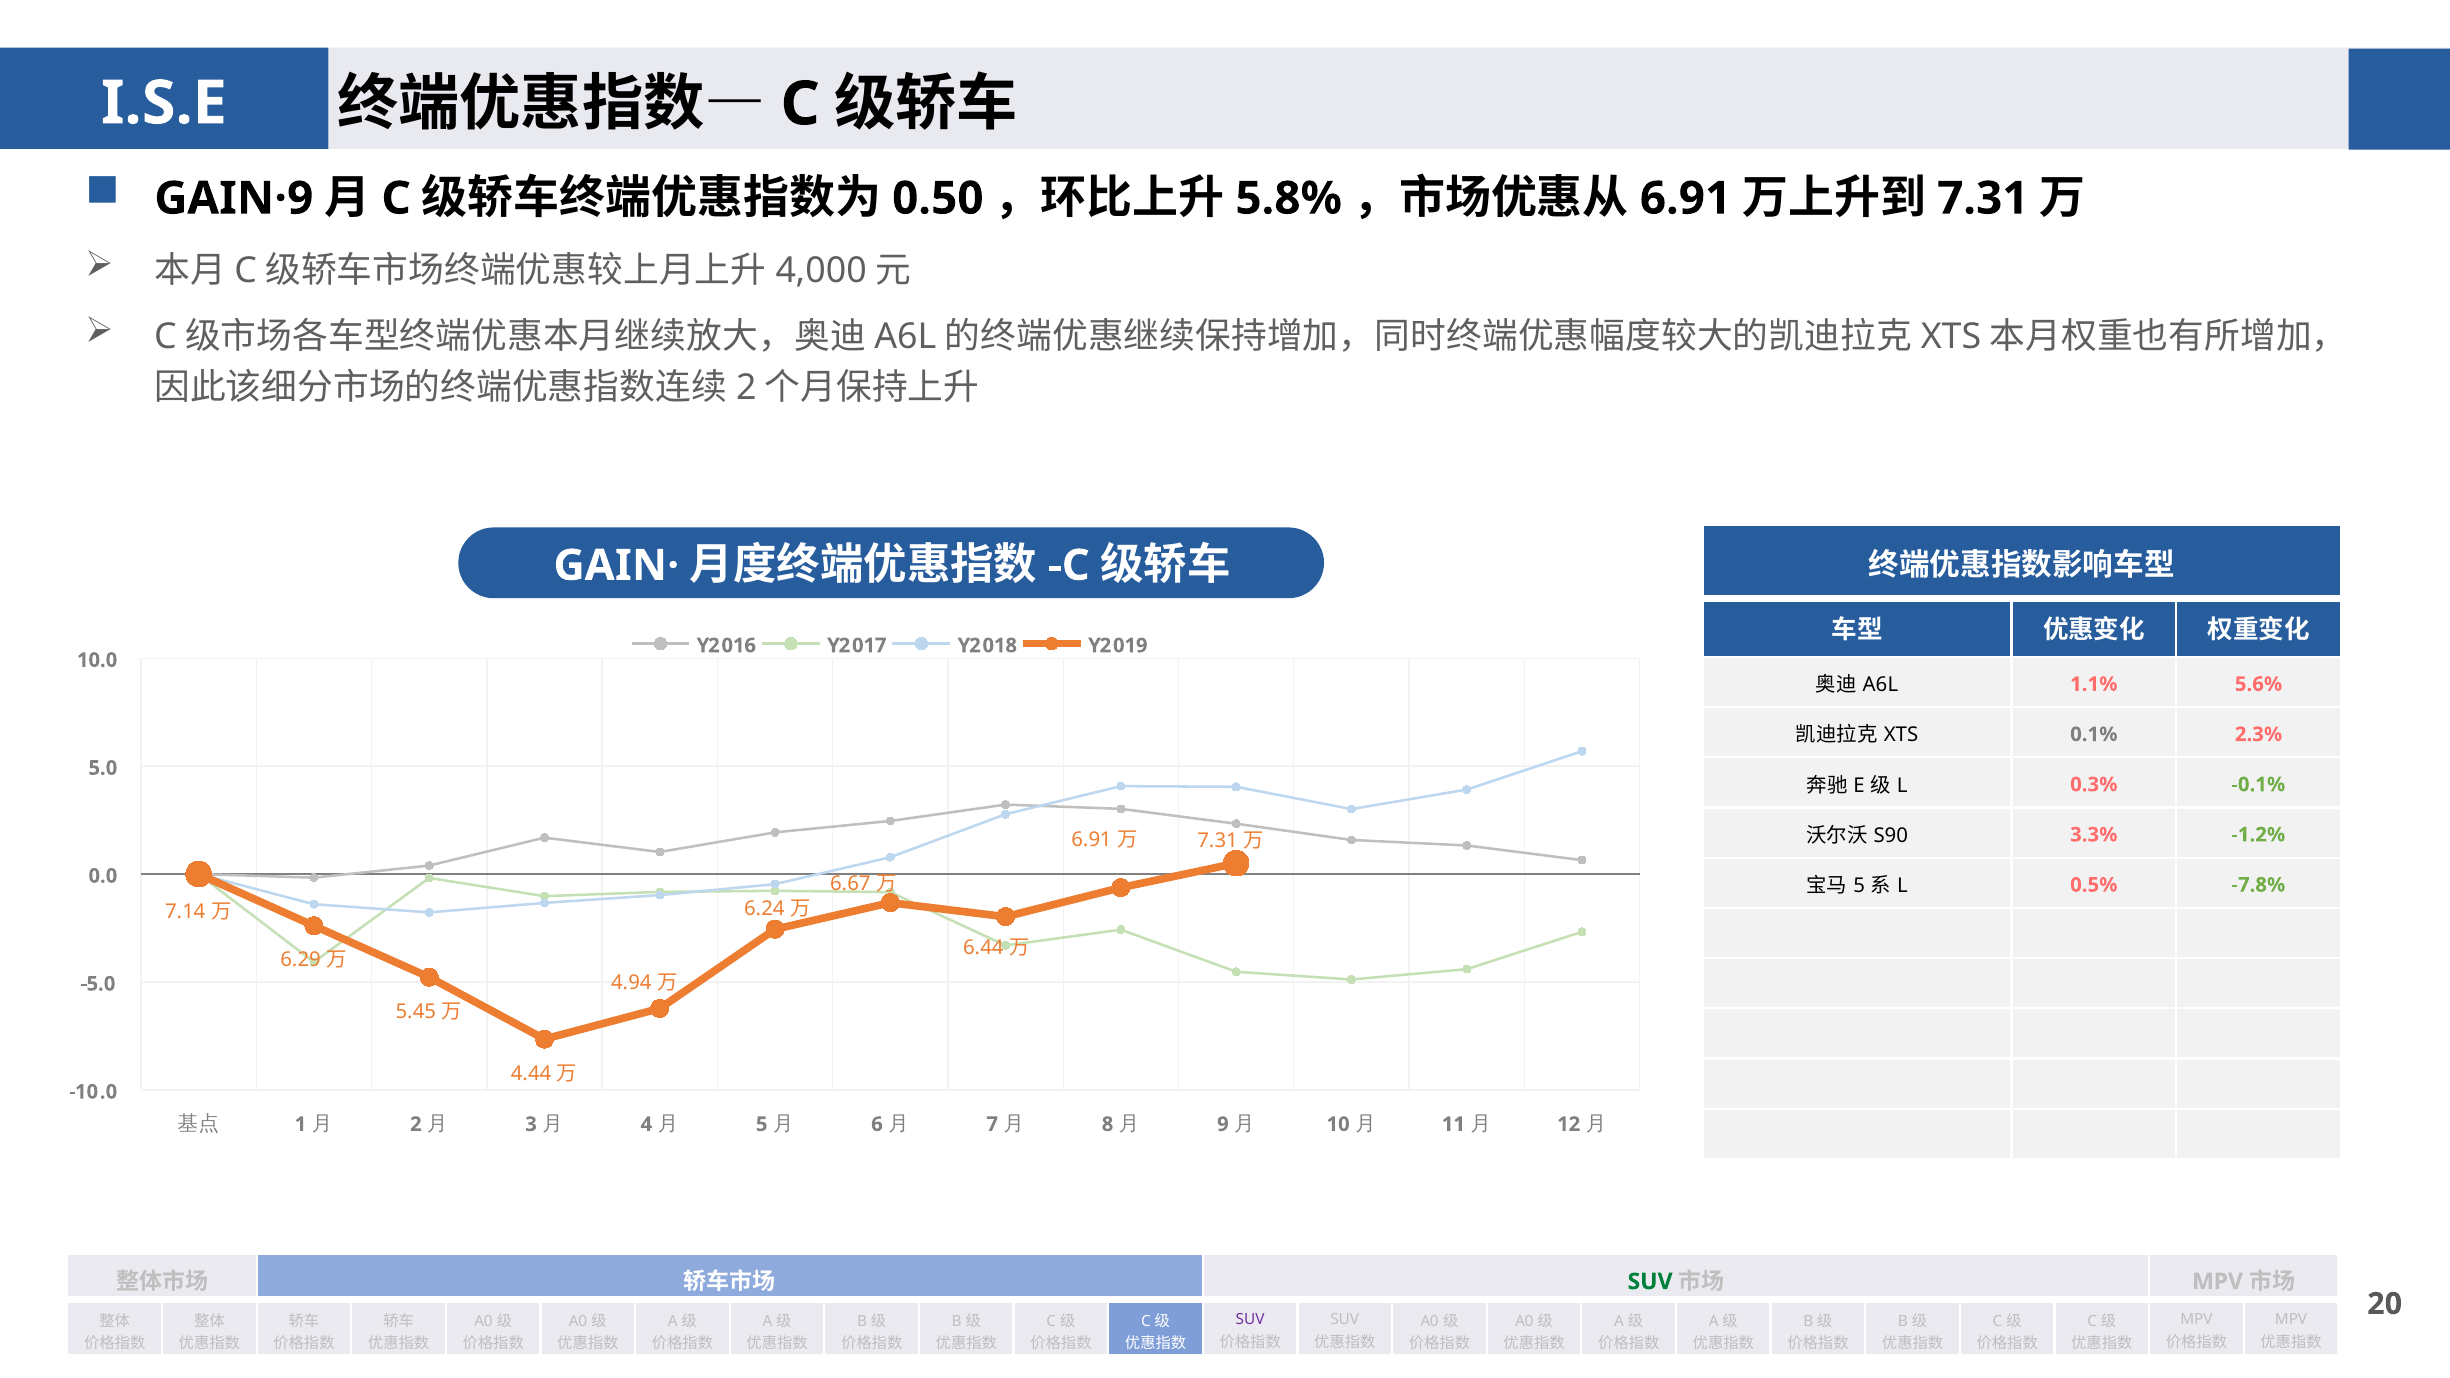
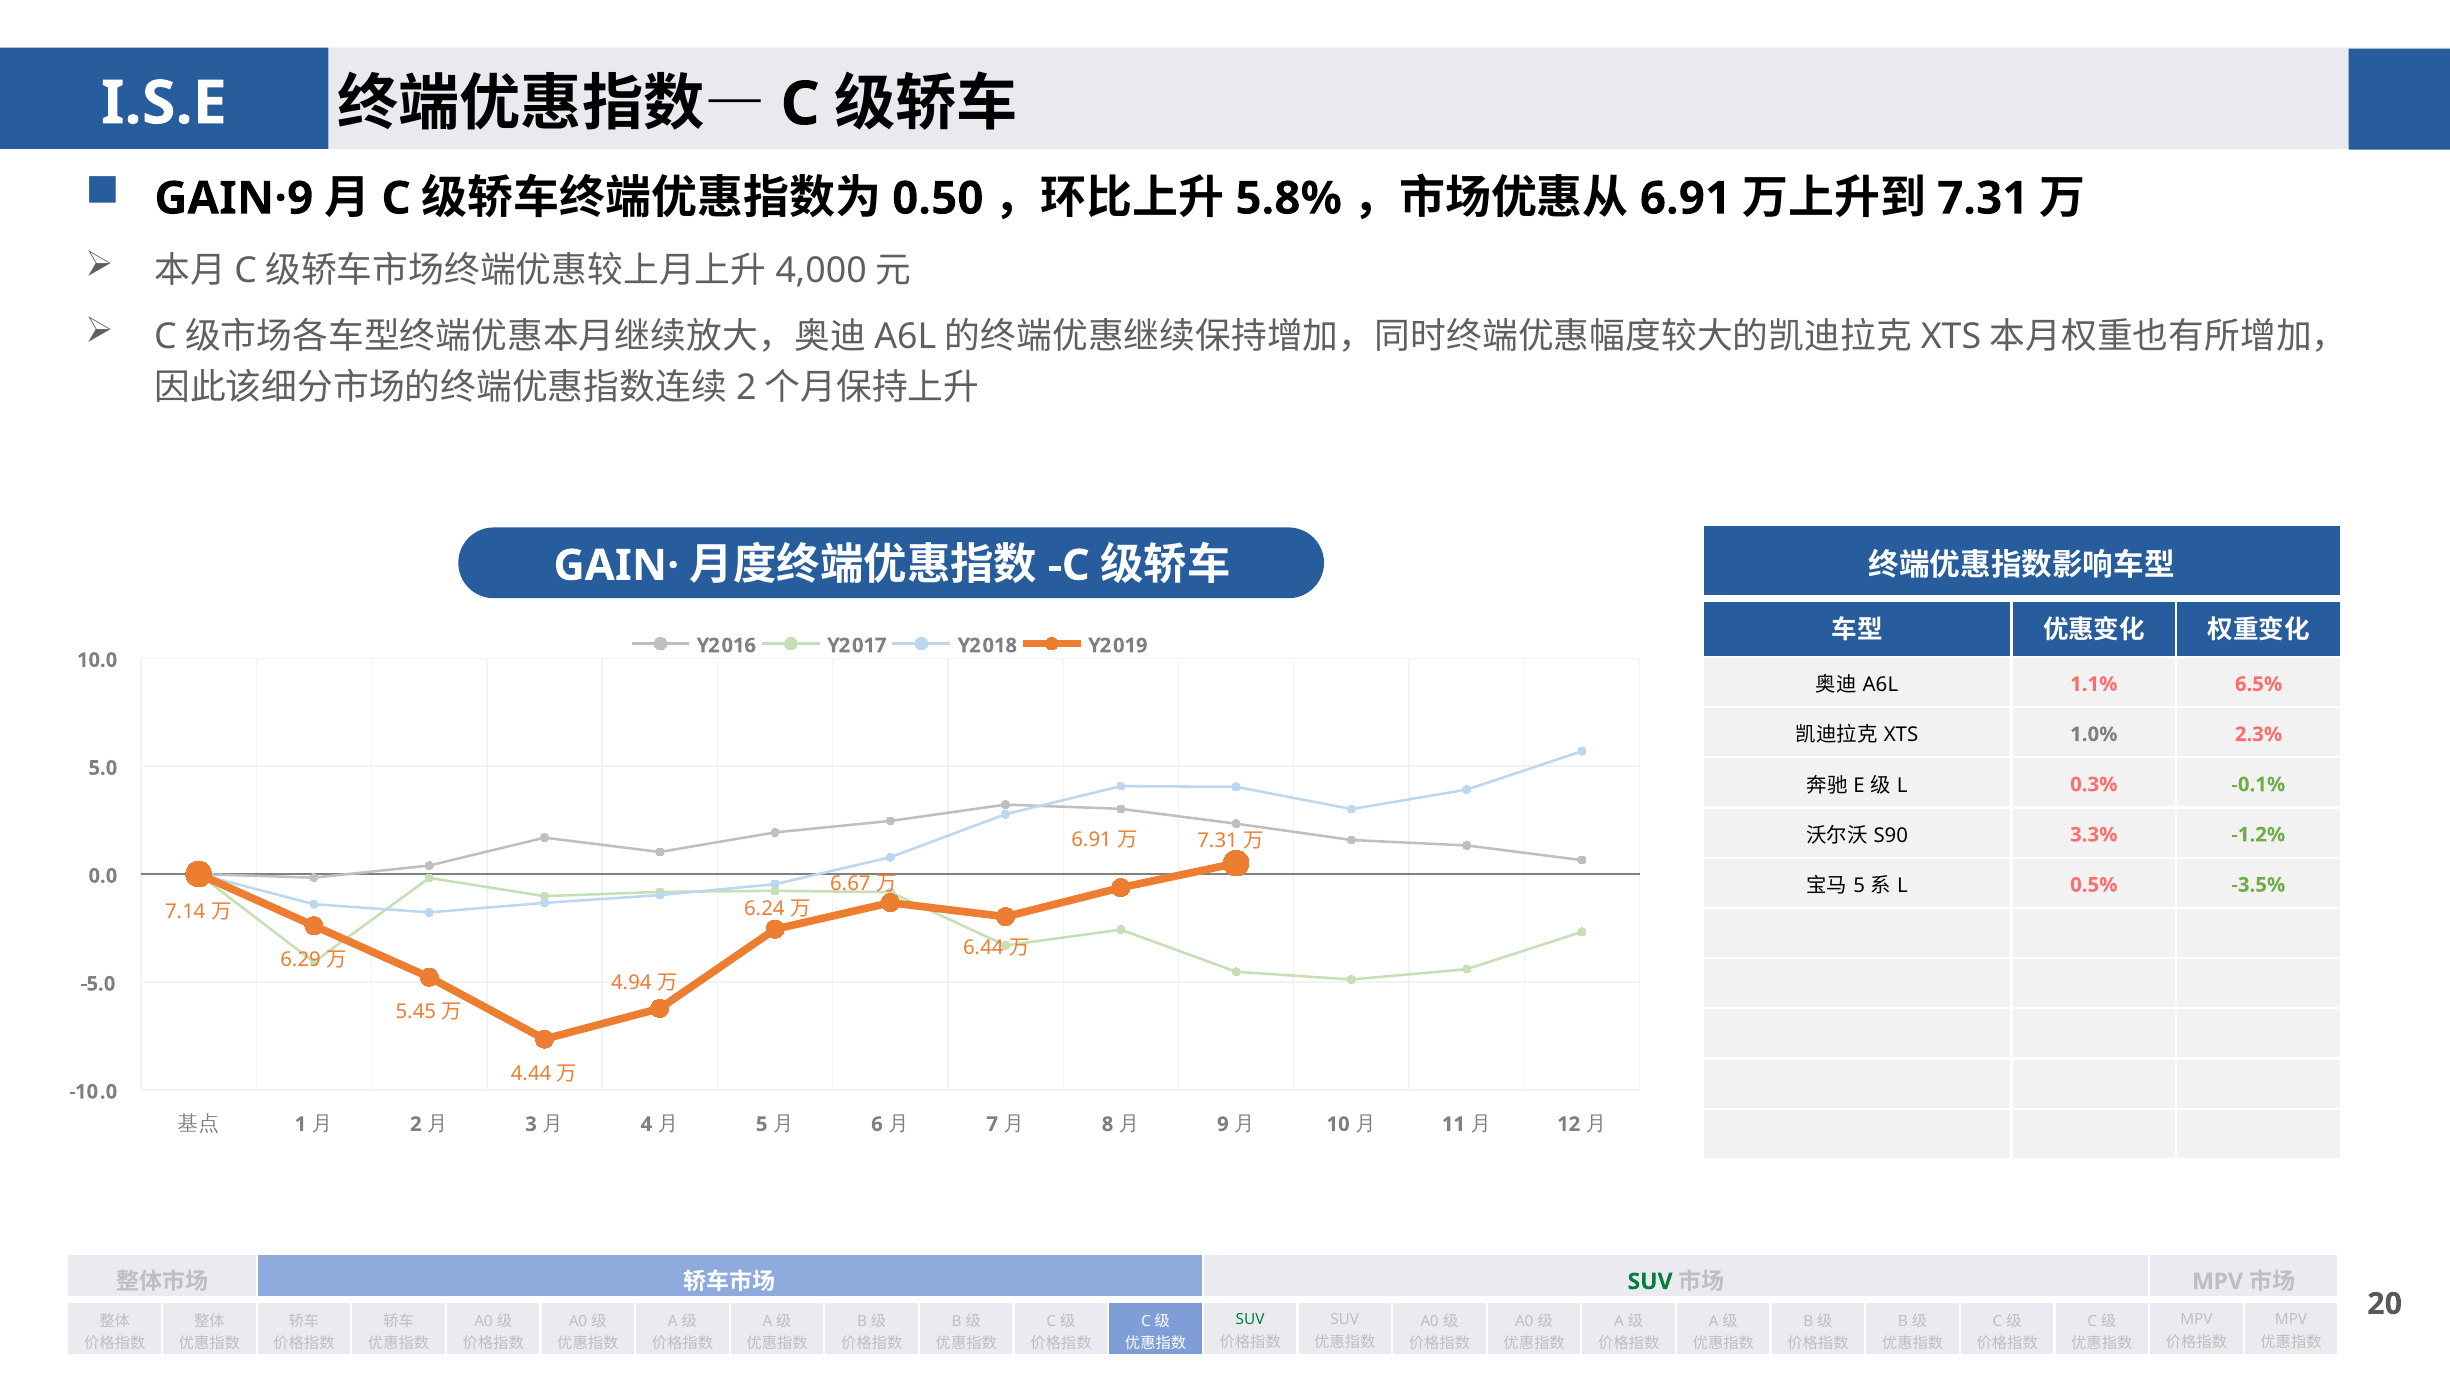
5.6%: 5.6% -> 6.5% (2259, 684)
0.1%: 0.1% -> 1.0% (2094, 734)
-7.8%: -7.8% -> -3.5% (2258, 885)
SUV colour: purple -> green (1250, 1320)
